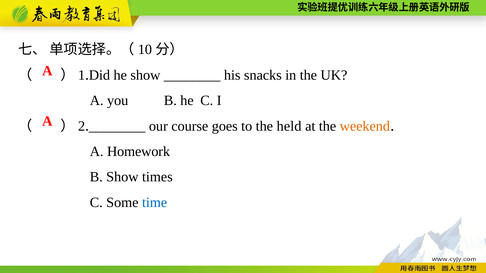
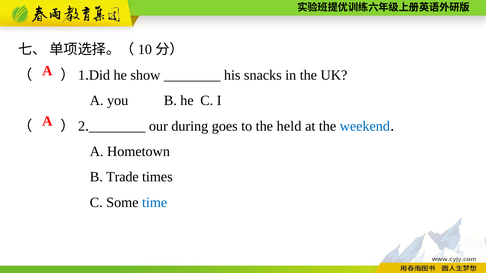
course: course -> during (190, 126)
weekend colour: orange -> blue (365, 126)
Homework: Homework -> Hometown (138, 152)
B Show: Show -> Trade (122, 177)
